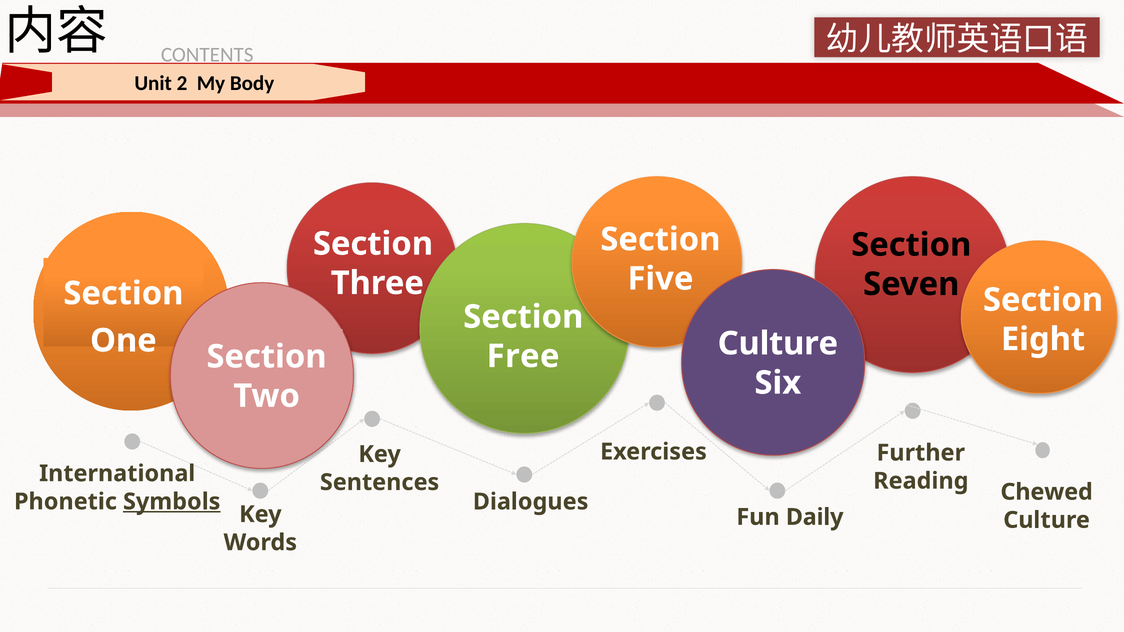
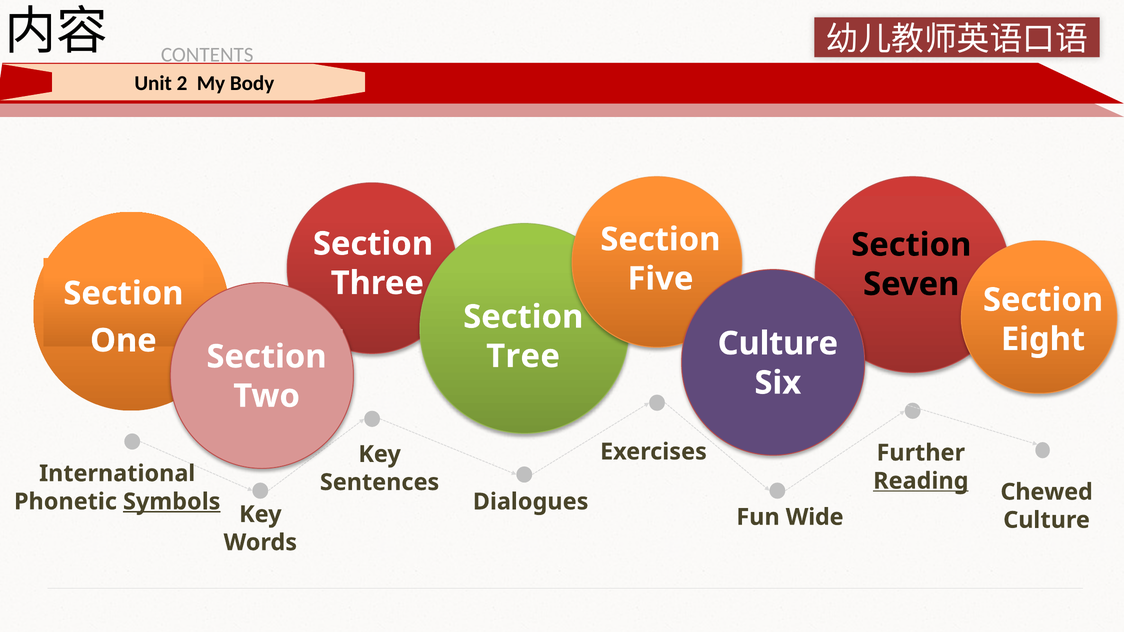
Free: Free -> Tree (523, 356)
Reading underline: none -> present (921, 481)
Daily: Daily -> Wide (815, 517)
